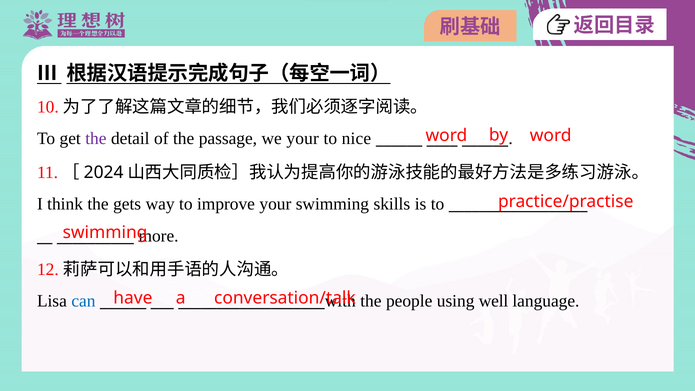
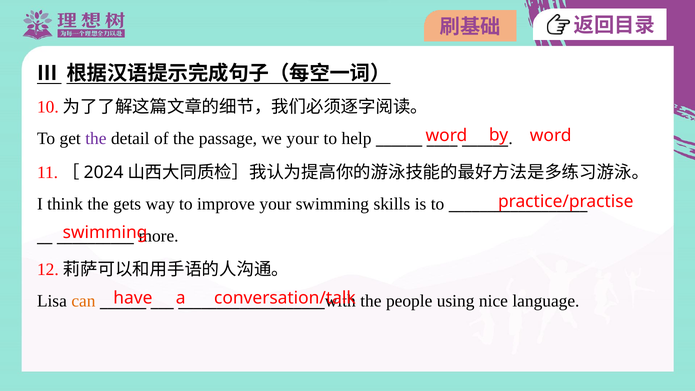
nice: nice -> help (357, 139)
can colour: blue -> orange (83, 301)
well: well -> nice (493, 301)
